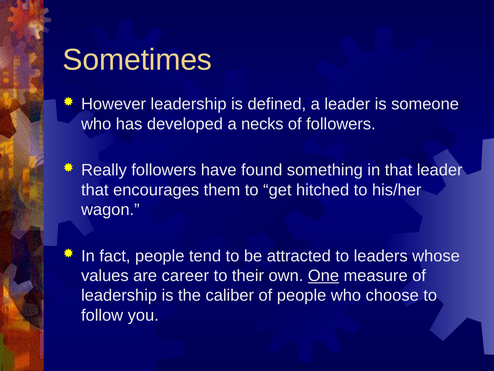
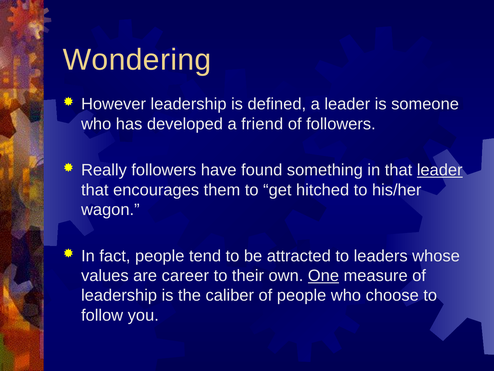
Sometimes: Sometimes -> Wondering (137, 60)
necks: necks -> friend (262, 124)
leader underline: none -> present (440, 170)
